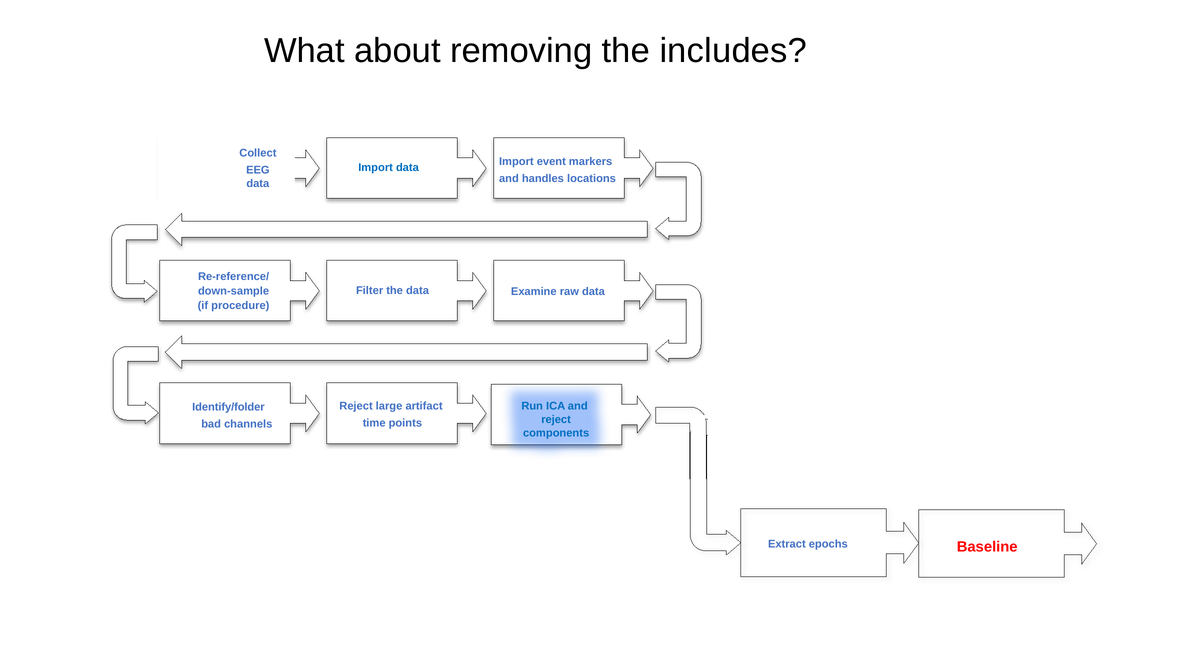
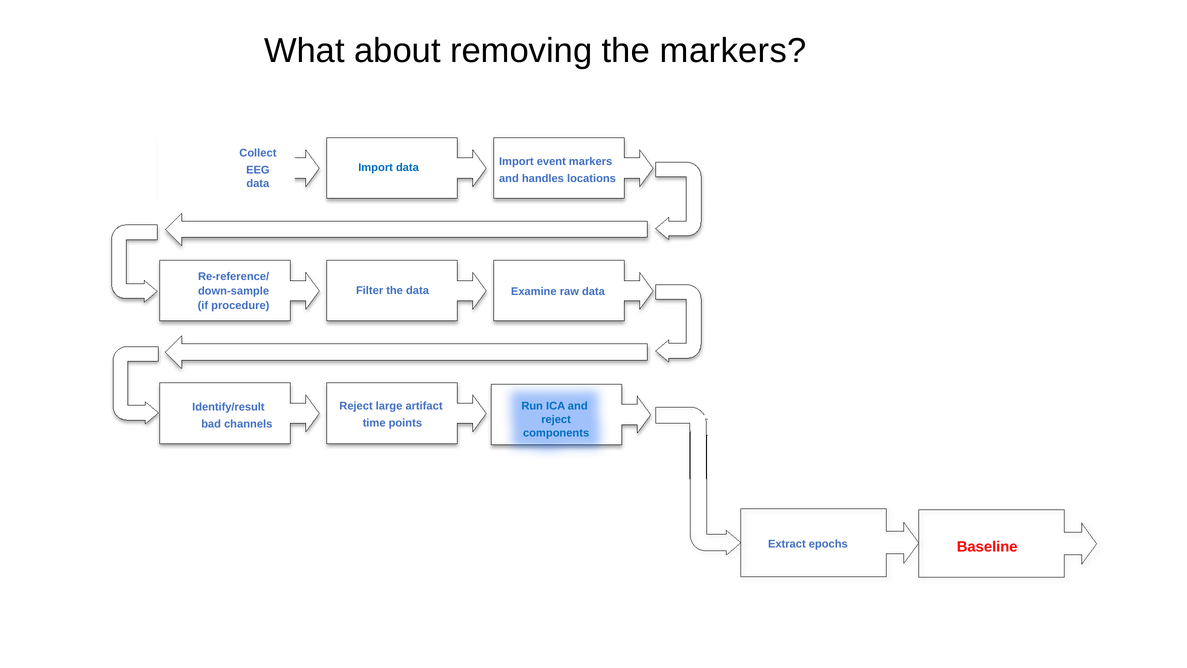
the includes: includes -> markers (733, 51)
Identify/folder: Identify/folder -> Identify/result (228, 407)
